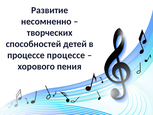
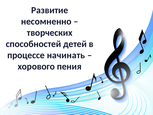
процессе процессе: процессе -> начинать (66, 55)
